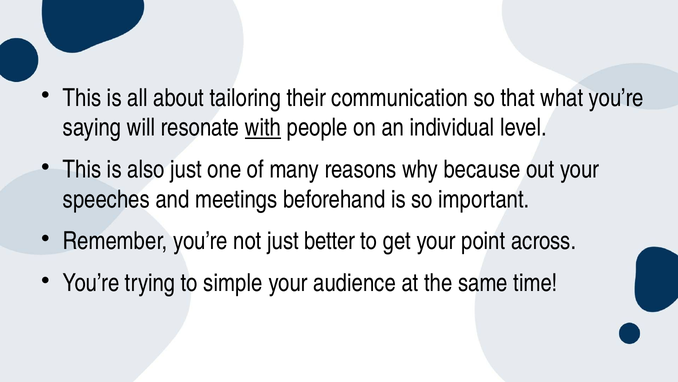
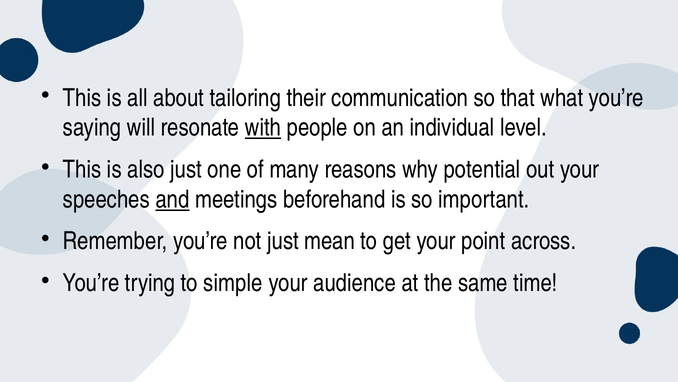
because: because -> potential (482, 169)
and underline: none -> present (173, 199)
better: better -> mean (330, 241)
